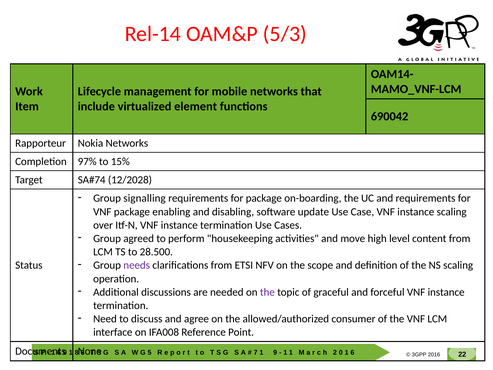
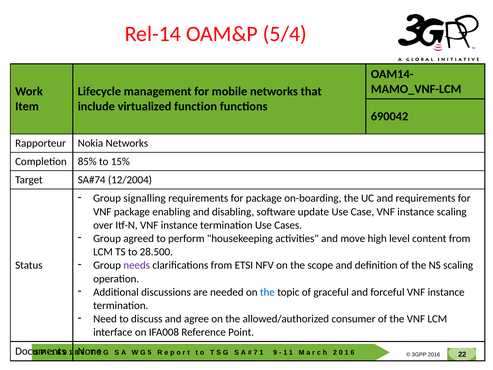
5/3: 5/3 -> 5/4 (285, 34)
element: element -> function (196, 107)
97%: 97% -> 85% (87, 162)
12/2028: 12/2028 -> 12/2004 (130, 180)
the colour: purple -> blue (267, 292)
